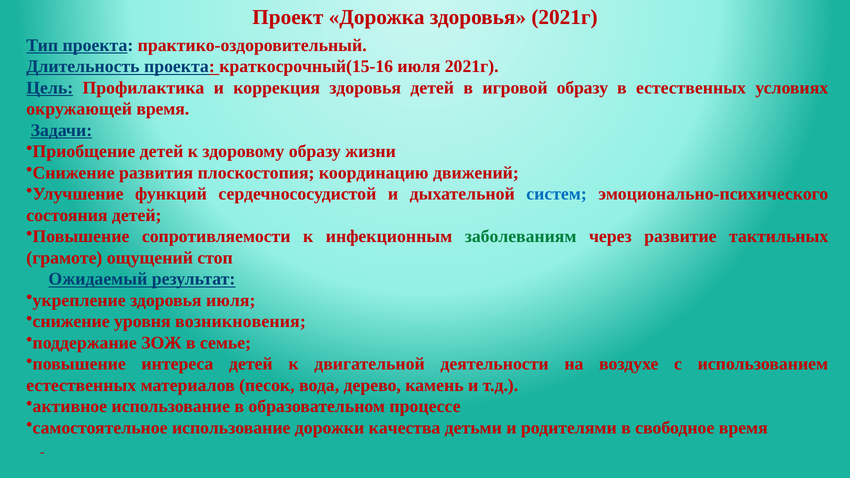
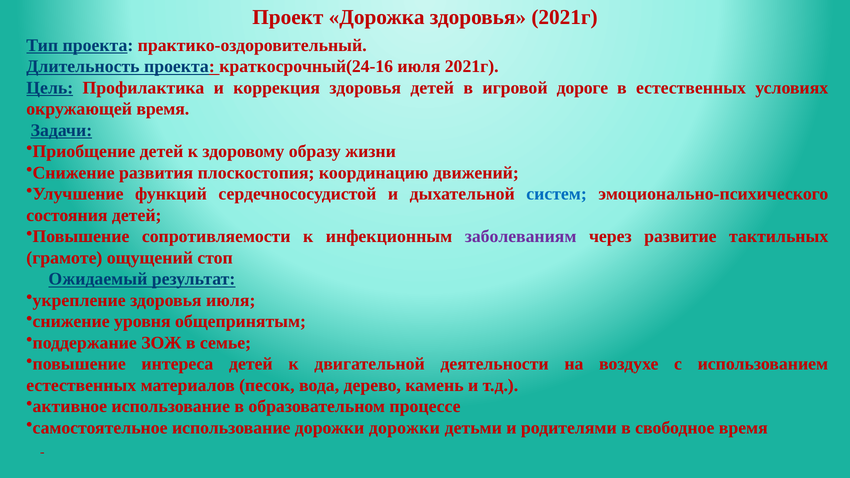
краткосрочный(15-16: краткосрочный(15-16 -> краткосрочный(24-16 (306, 67)
игровой образу: образу -> дороге (582, 88)
заболеваниям colour: green -> purple (521, 237)
возникновения: возникновения -> общепринятым (241, 322)
дорожки качества: качества -> дорожки (404, 428)
